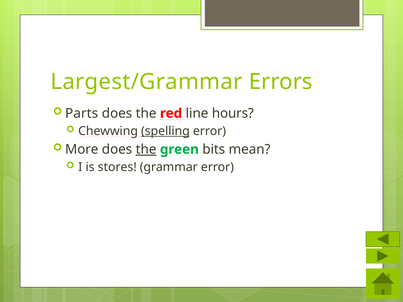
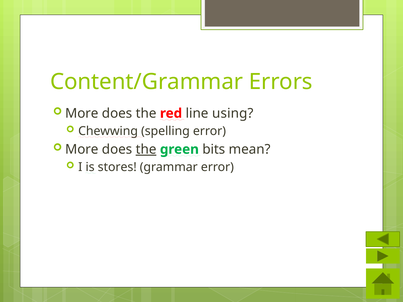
Largest/Grammar: Largest/Grammar -> Content/Grammar (147, 82)
Parts: Parts -> More (82, 113)
hours: hours -> using (233, 113)
spelling underline: present -> none (165, 131)
